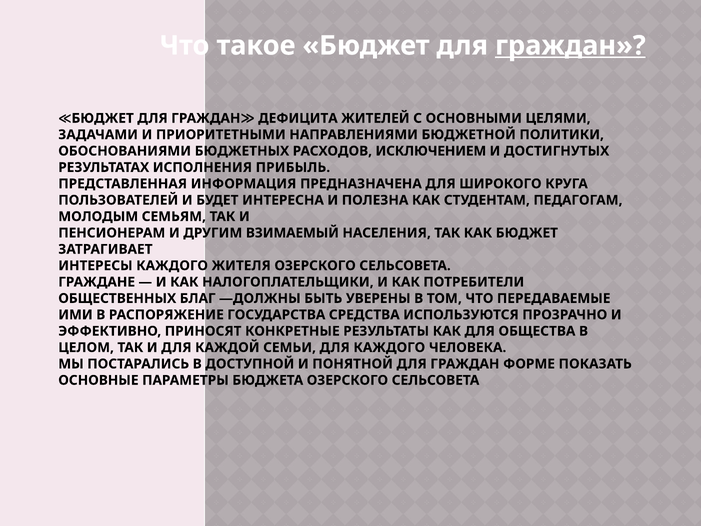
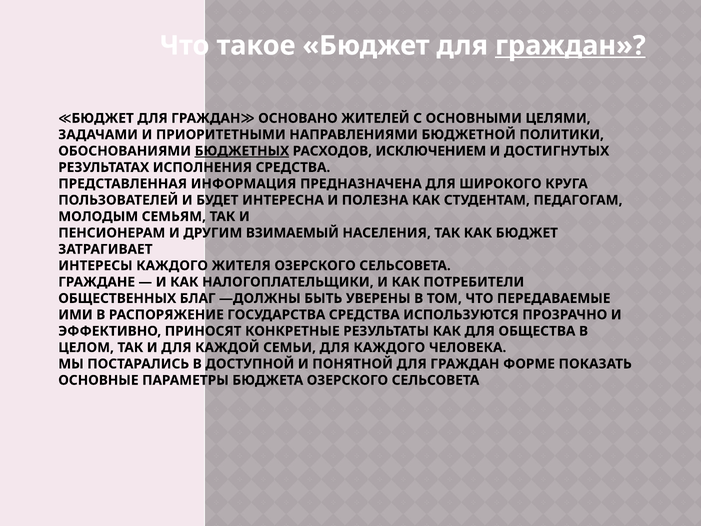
ДЕФИЦИТА: ДЕФИЦИТА -> ОСНОВАНО (298, 118)
БЮДЖЕТНЫХ underline: none -> present (242, 151)
ИСПОЛНЕНИЯ ПРИБЫЛЬ: ПРИБЫЛЬ -> СРЕДСТВА (293, 167)
